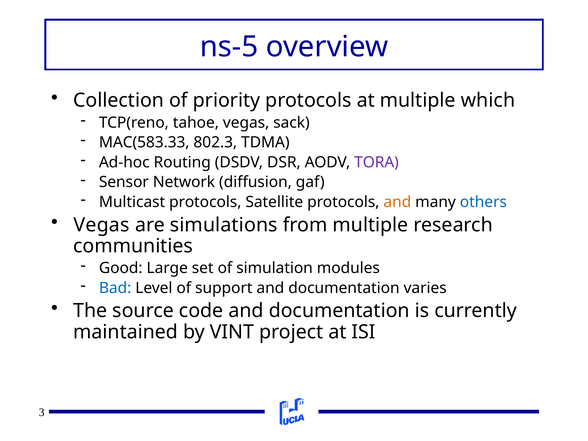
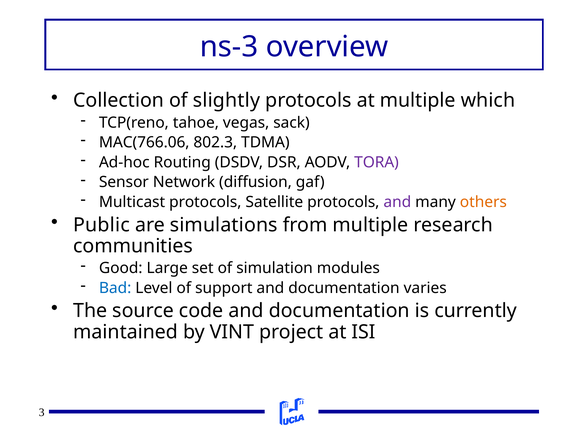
ns-5: ns-5 -> ns-3 (229, 47)
priority: priority -> slightly (226, 101)
MAC(583.33: MAC(583.33 -> MAC(766.06 (144, 142)
and colour: orange -> purple (397, 202)
others colour: blue -> orange (483, 202)
Vegas: Vegas -> Public (101, 225)
